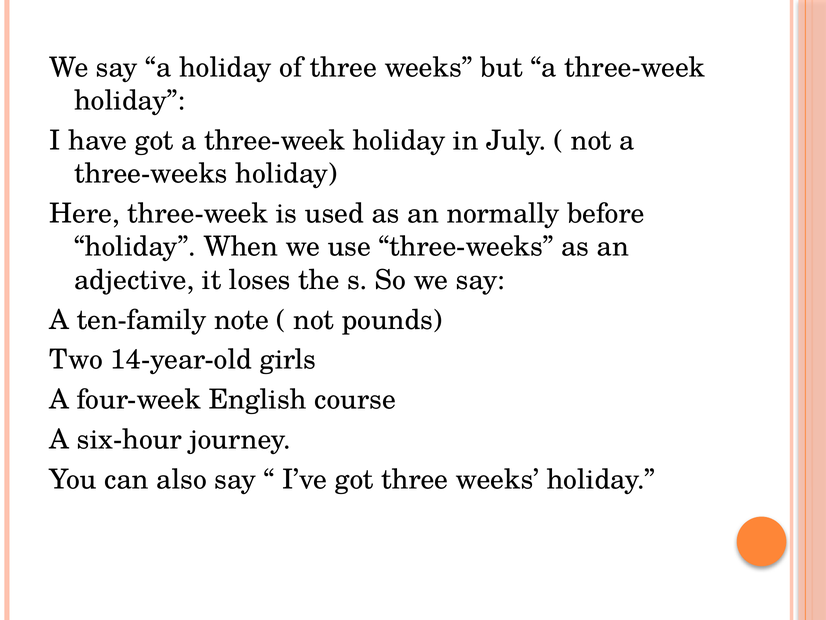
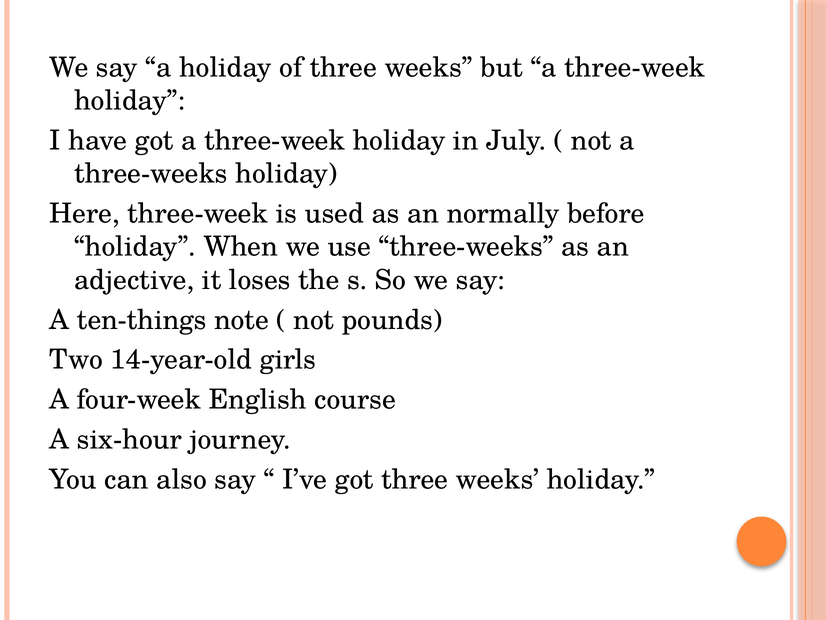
ten-family: ten-family -> ten-things (142, 320)
